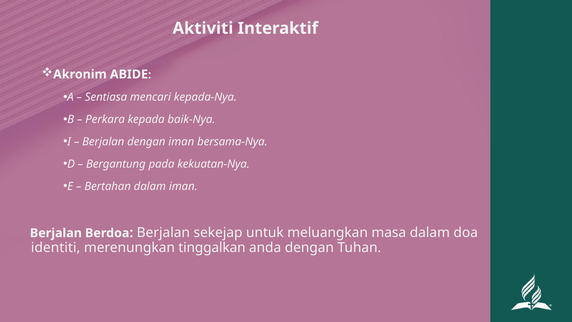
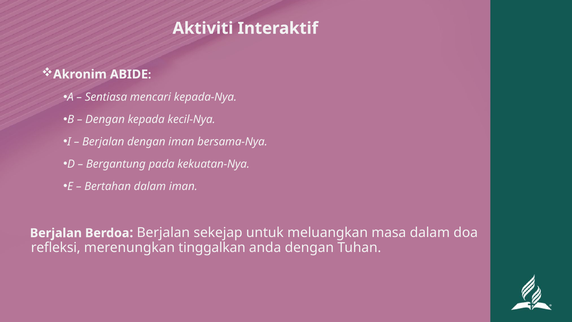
Perkara: Perkara -> Dengan (105, 119)
baik-Nya: baik-Nya -> kecil-Nya (191, 119)
identiti: identiti -> refleksi (56, 247)
